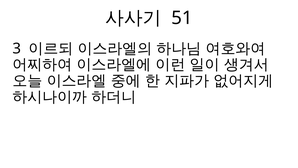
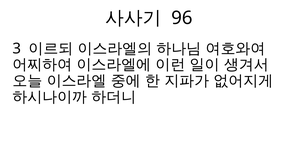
51: 51 -> 96 (182, 18)
